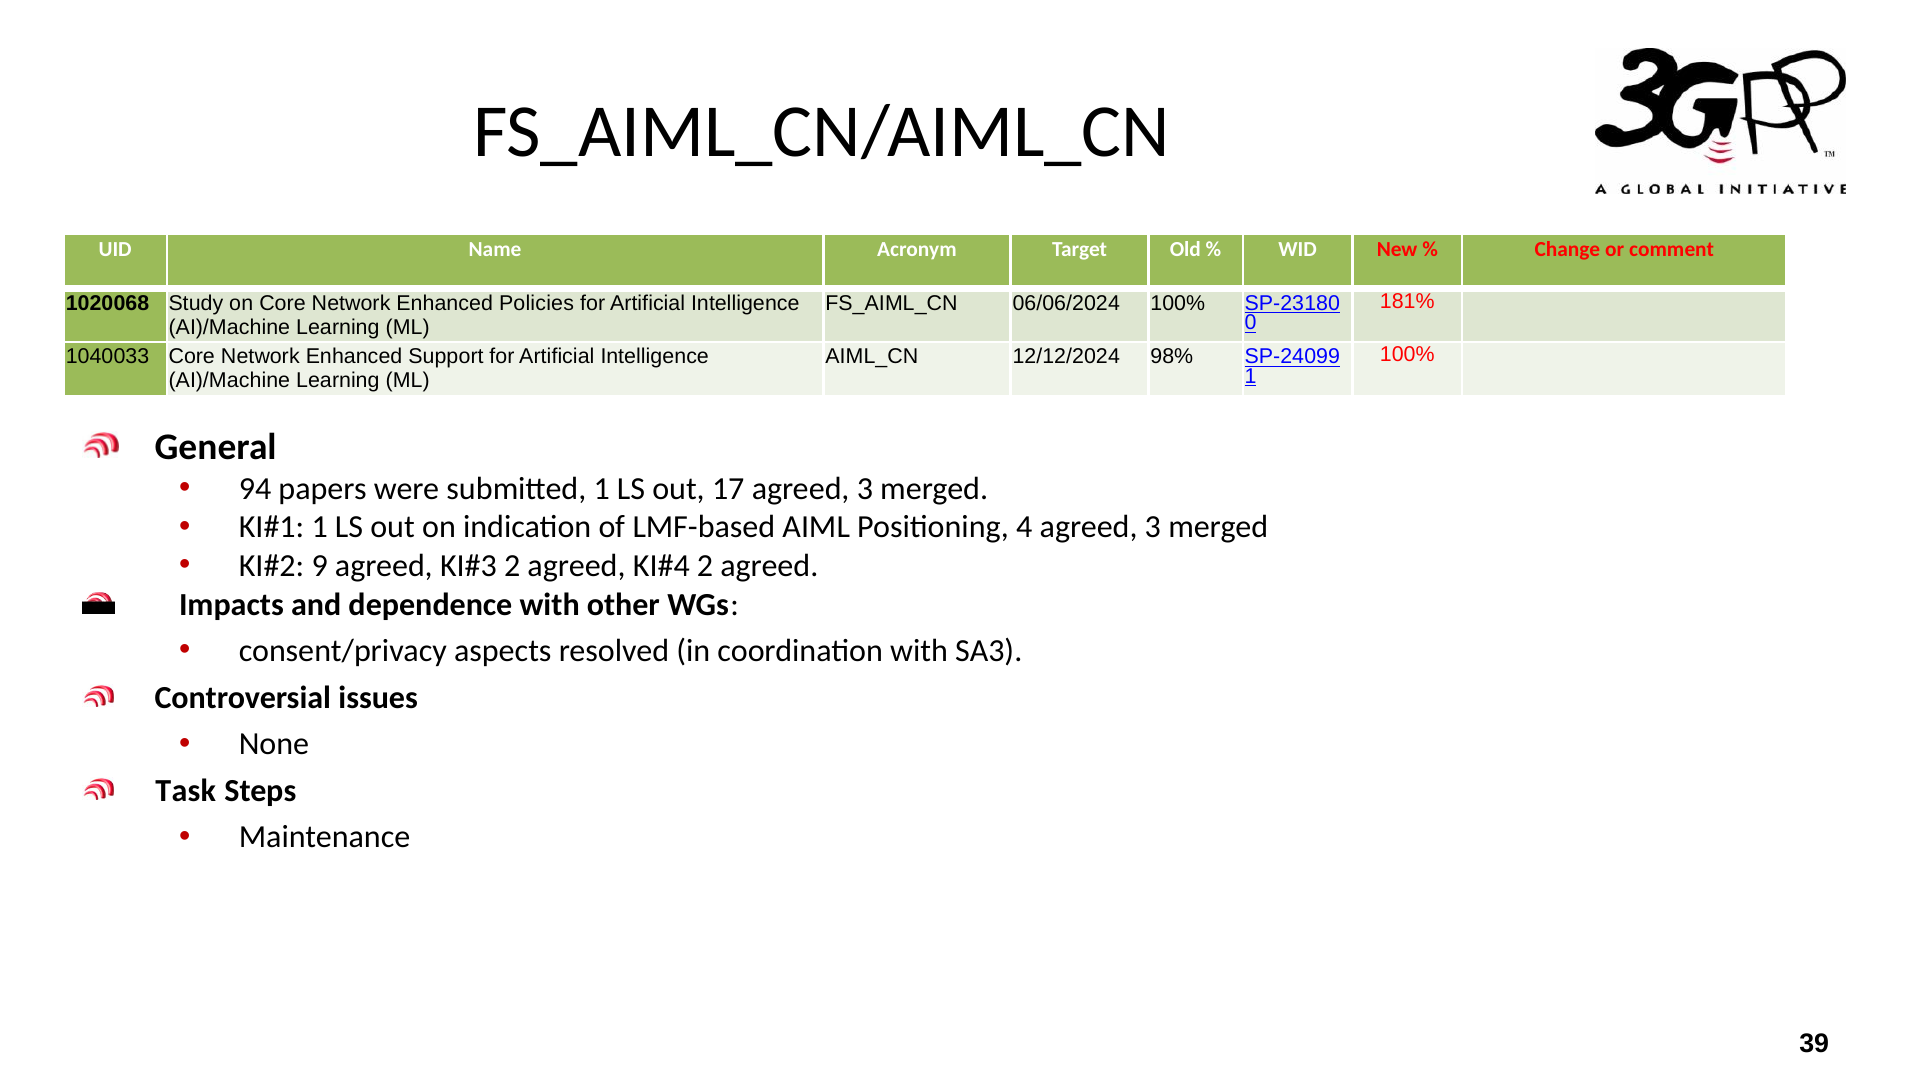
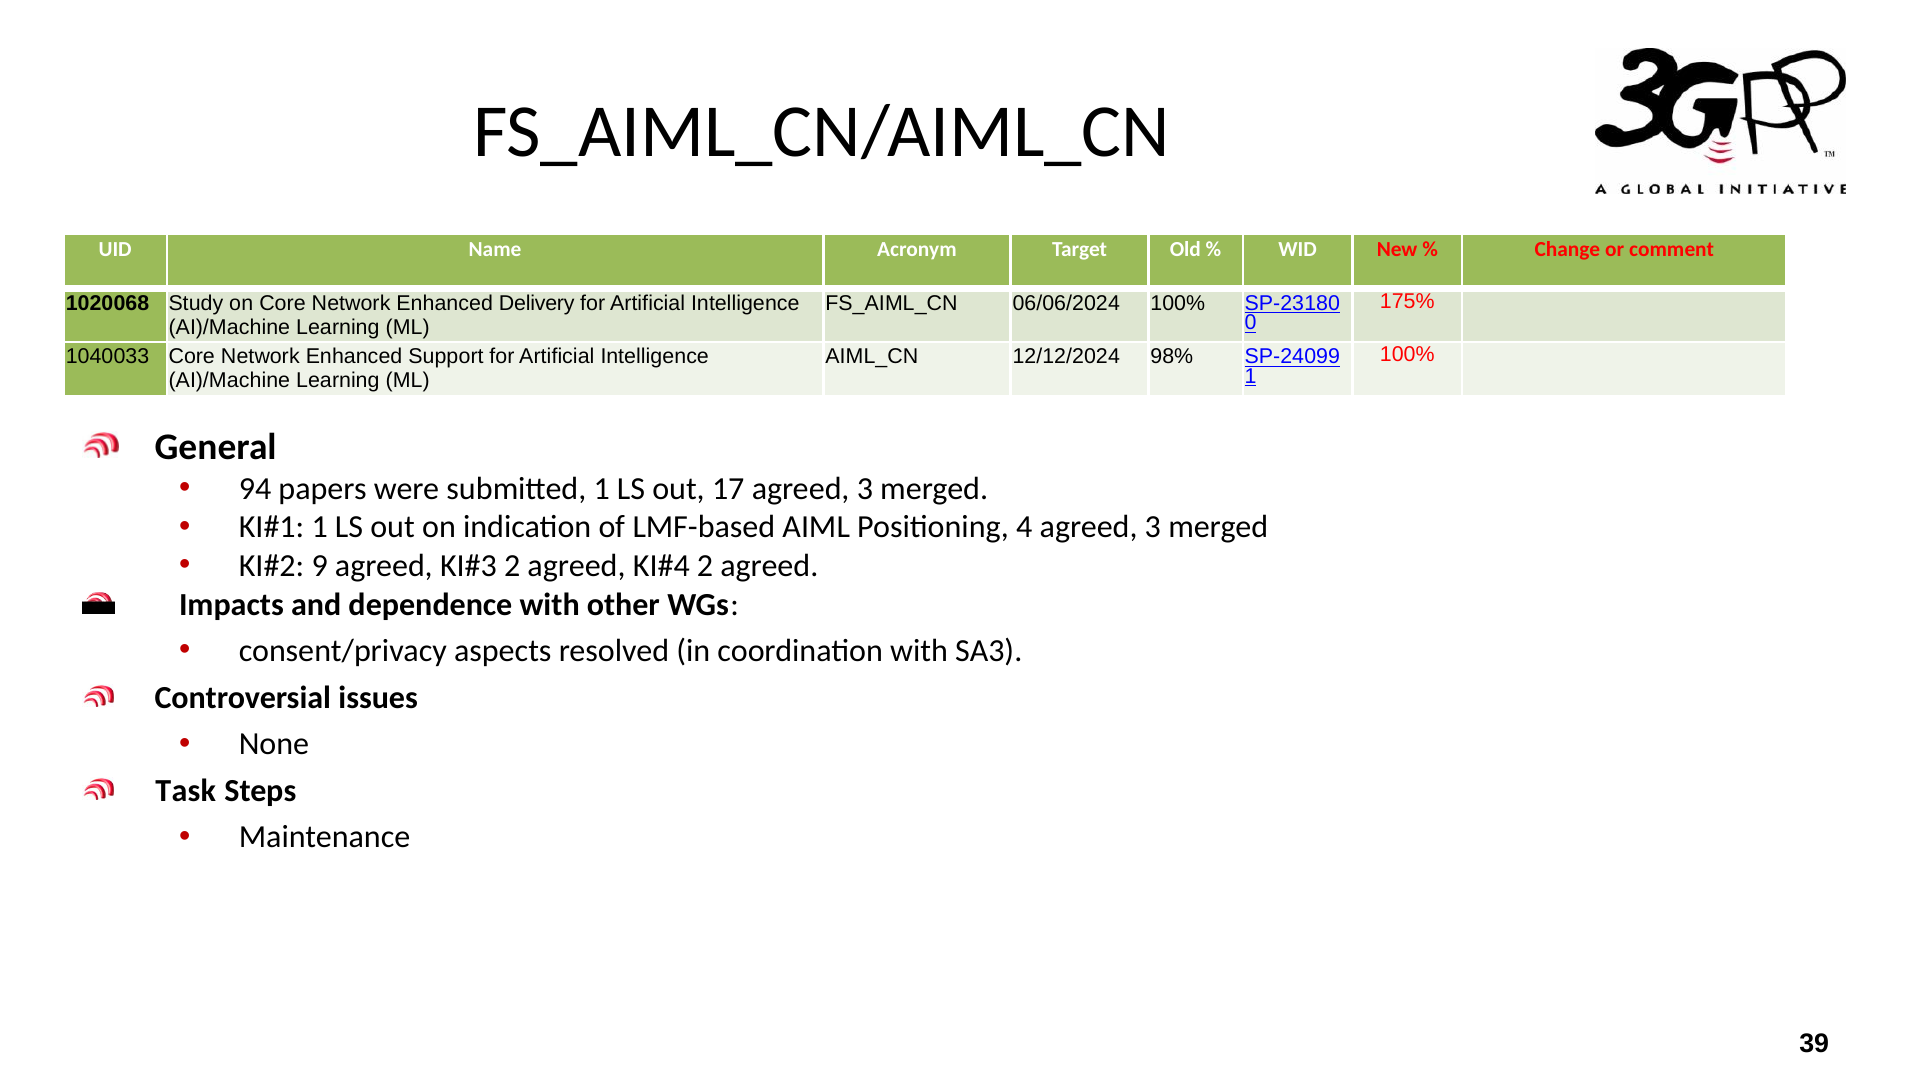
181%: 181% -> 175% (1407, 301)
Policies: Policies -> Delivery (537, 303)
